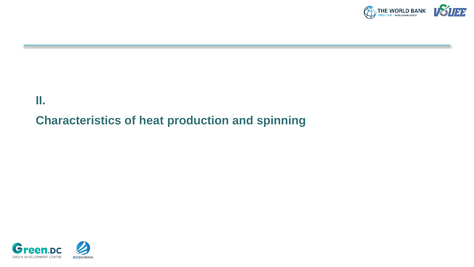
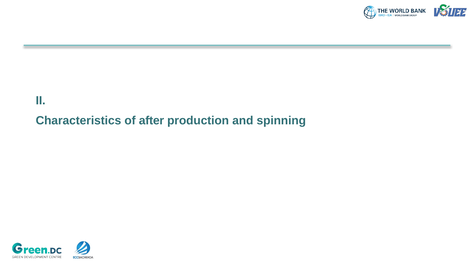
heat: heat -> after (151, 120)
